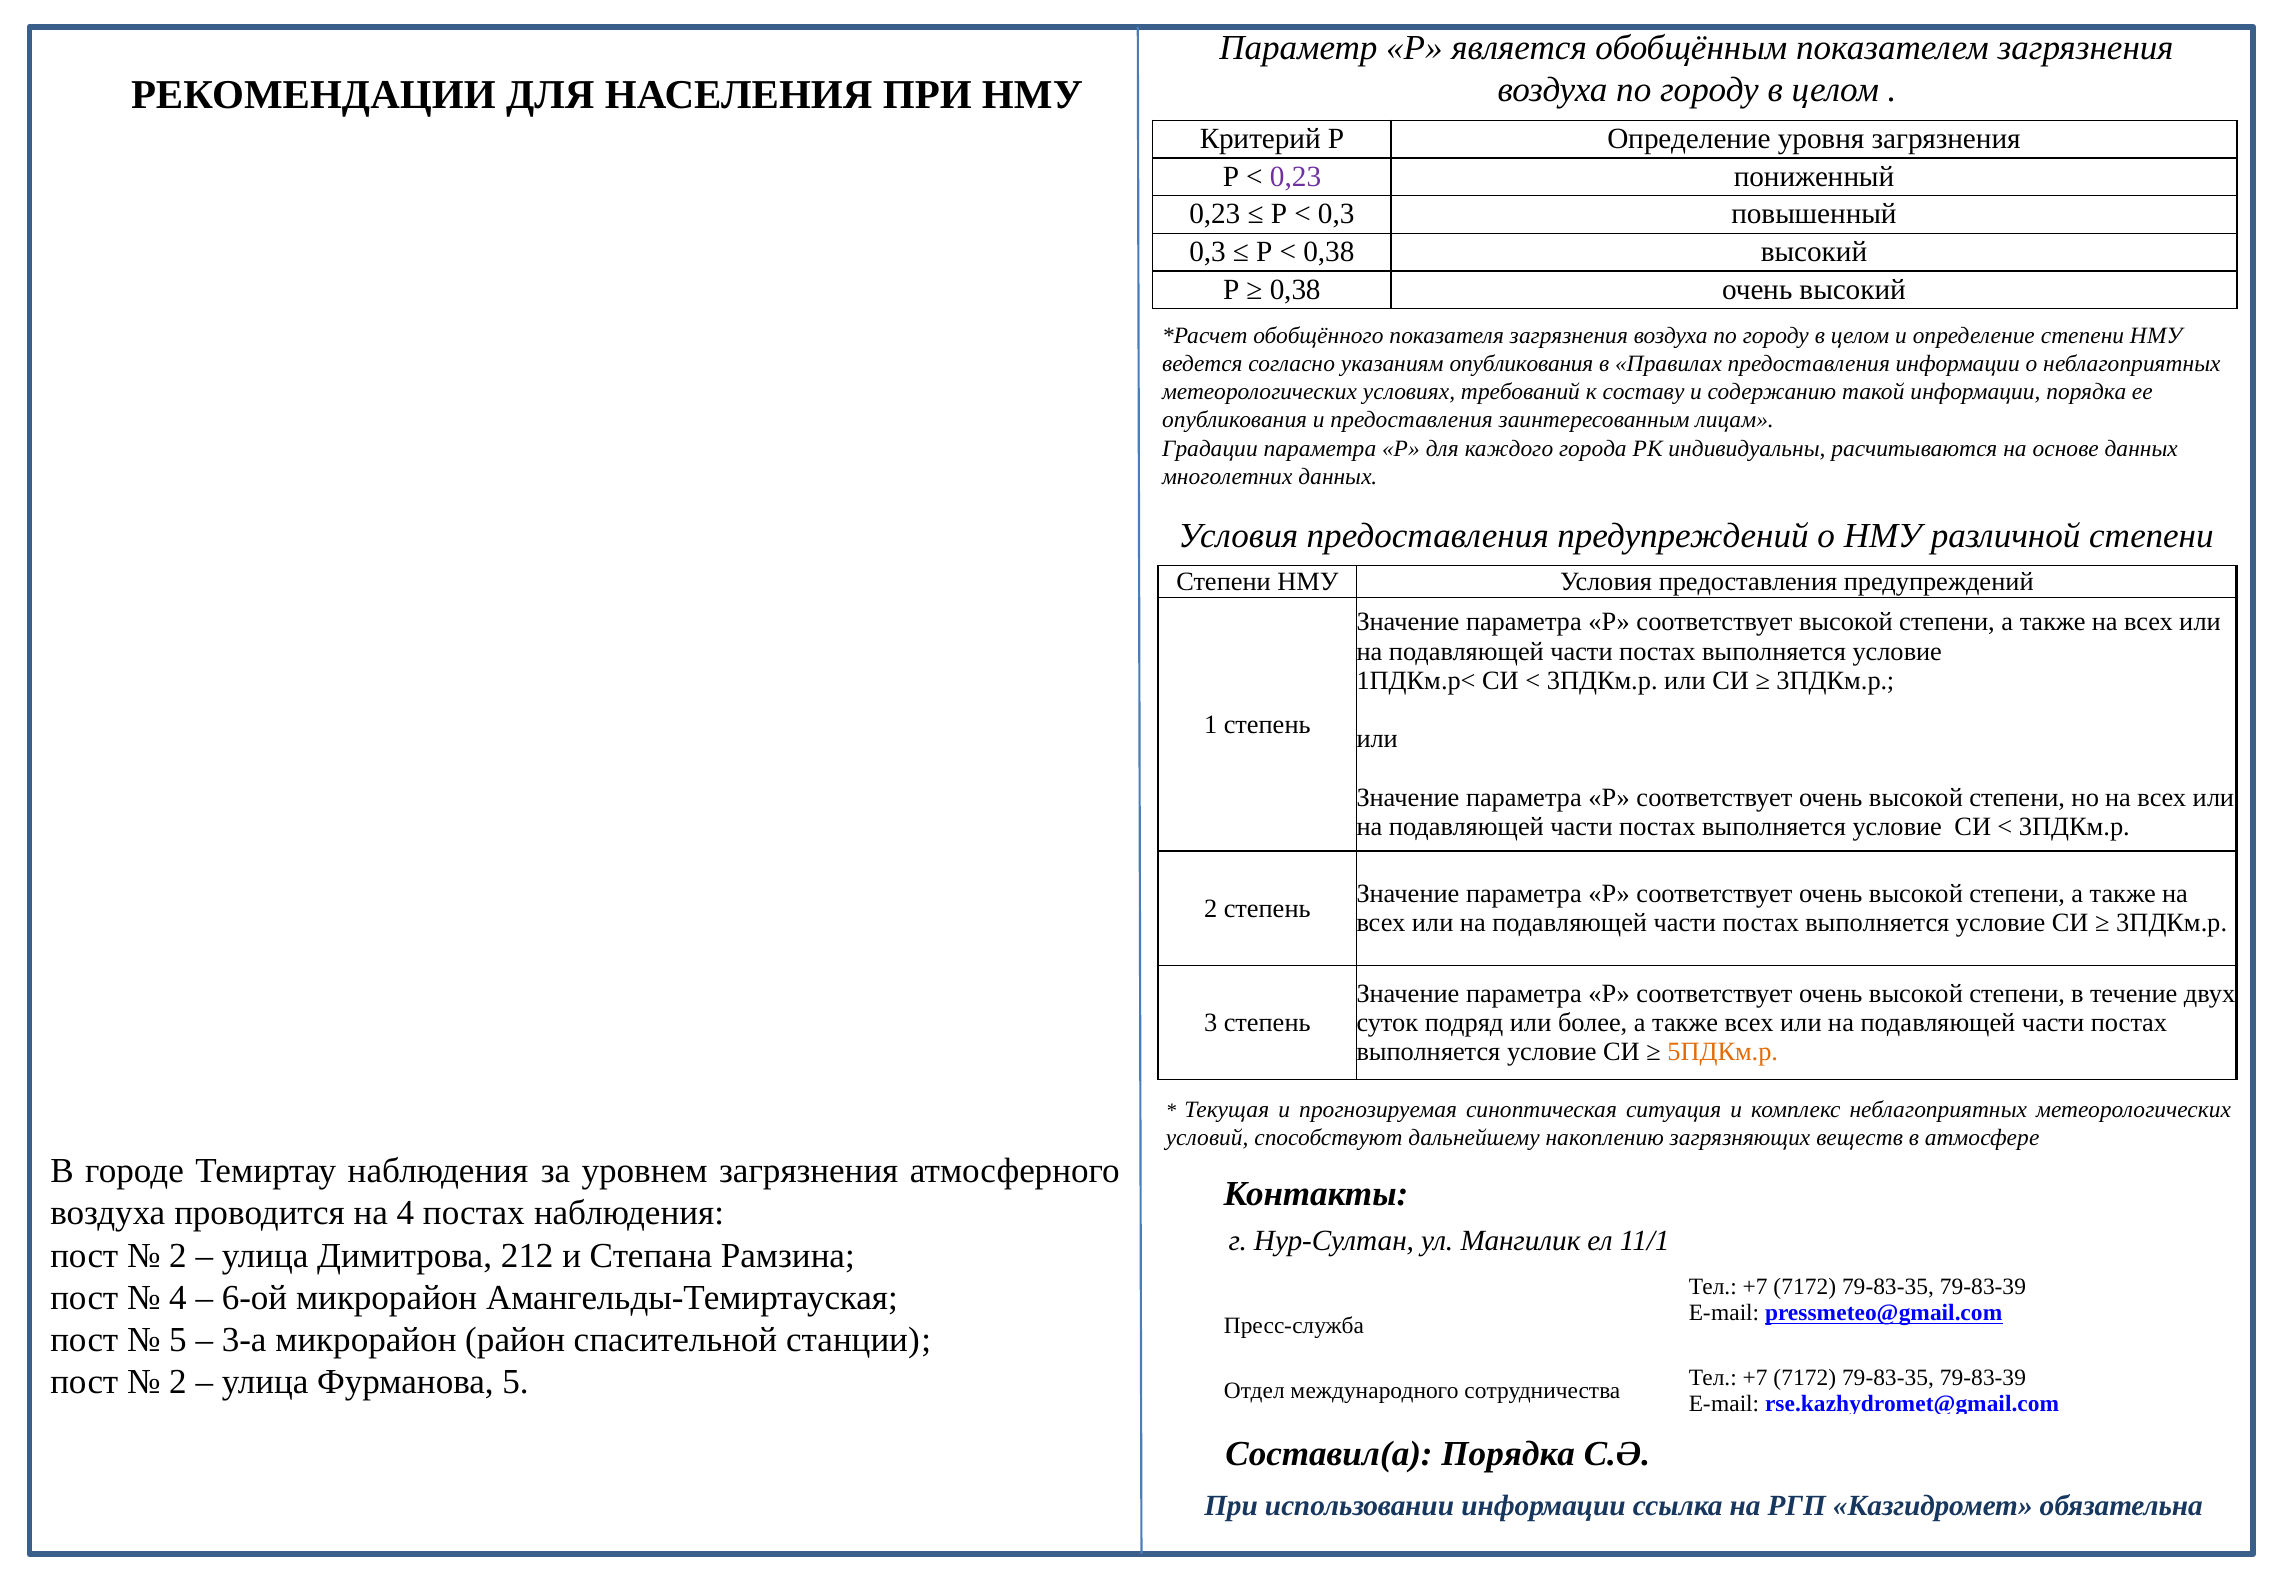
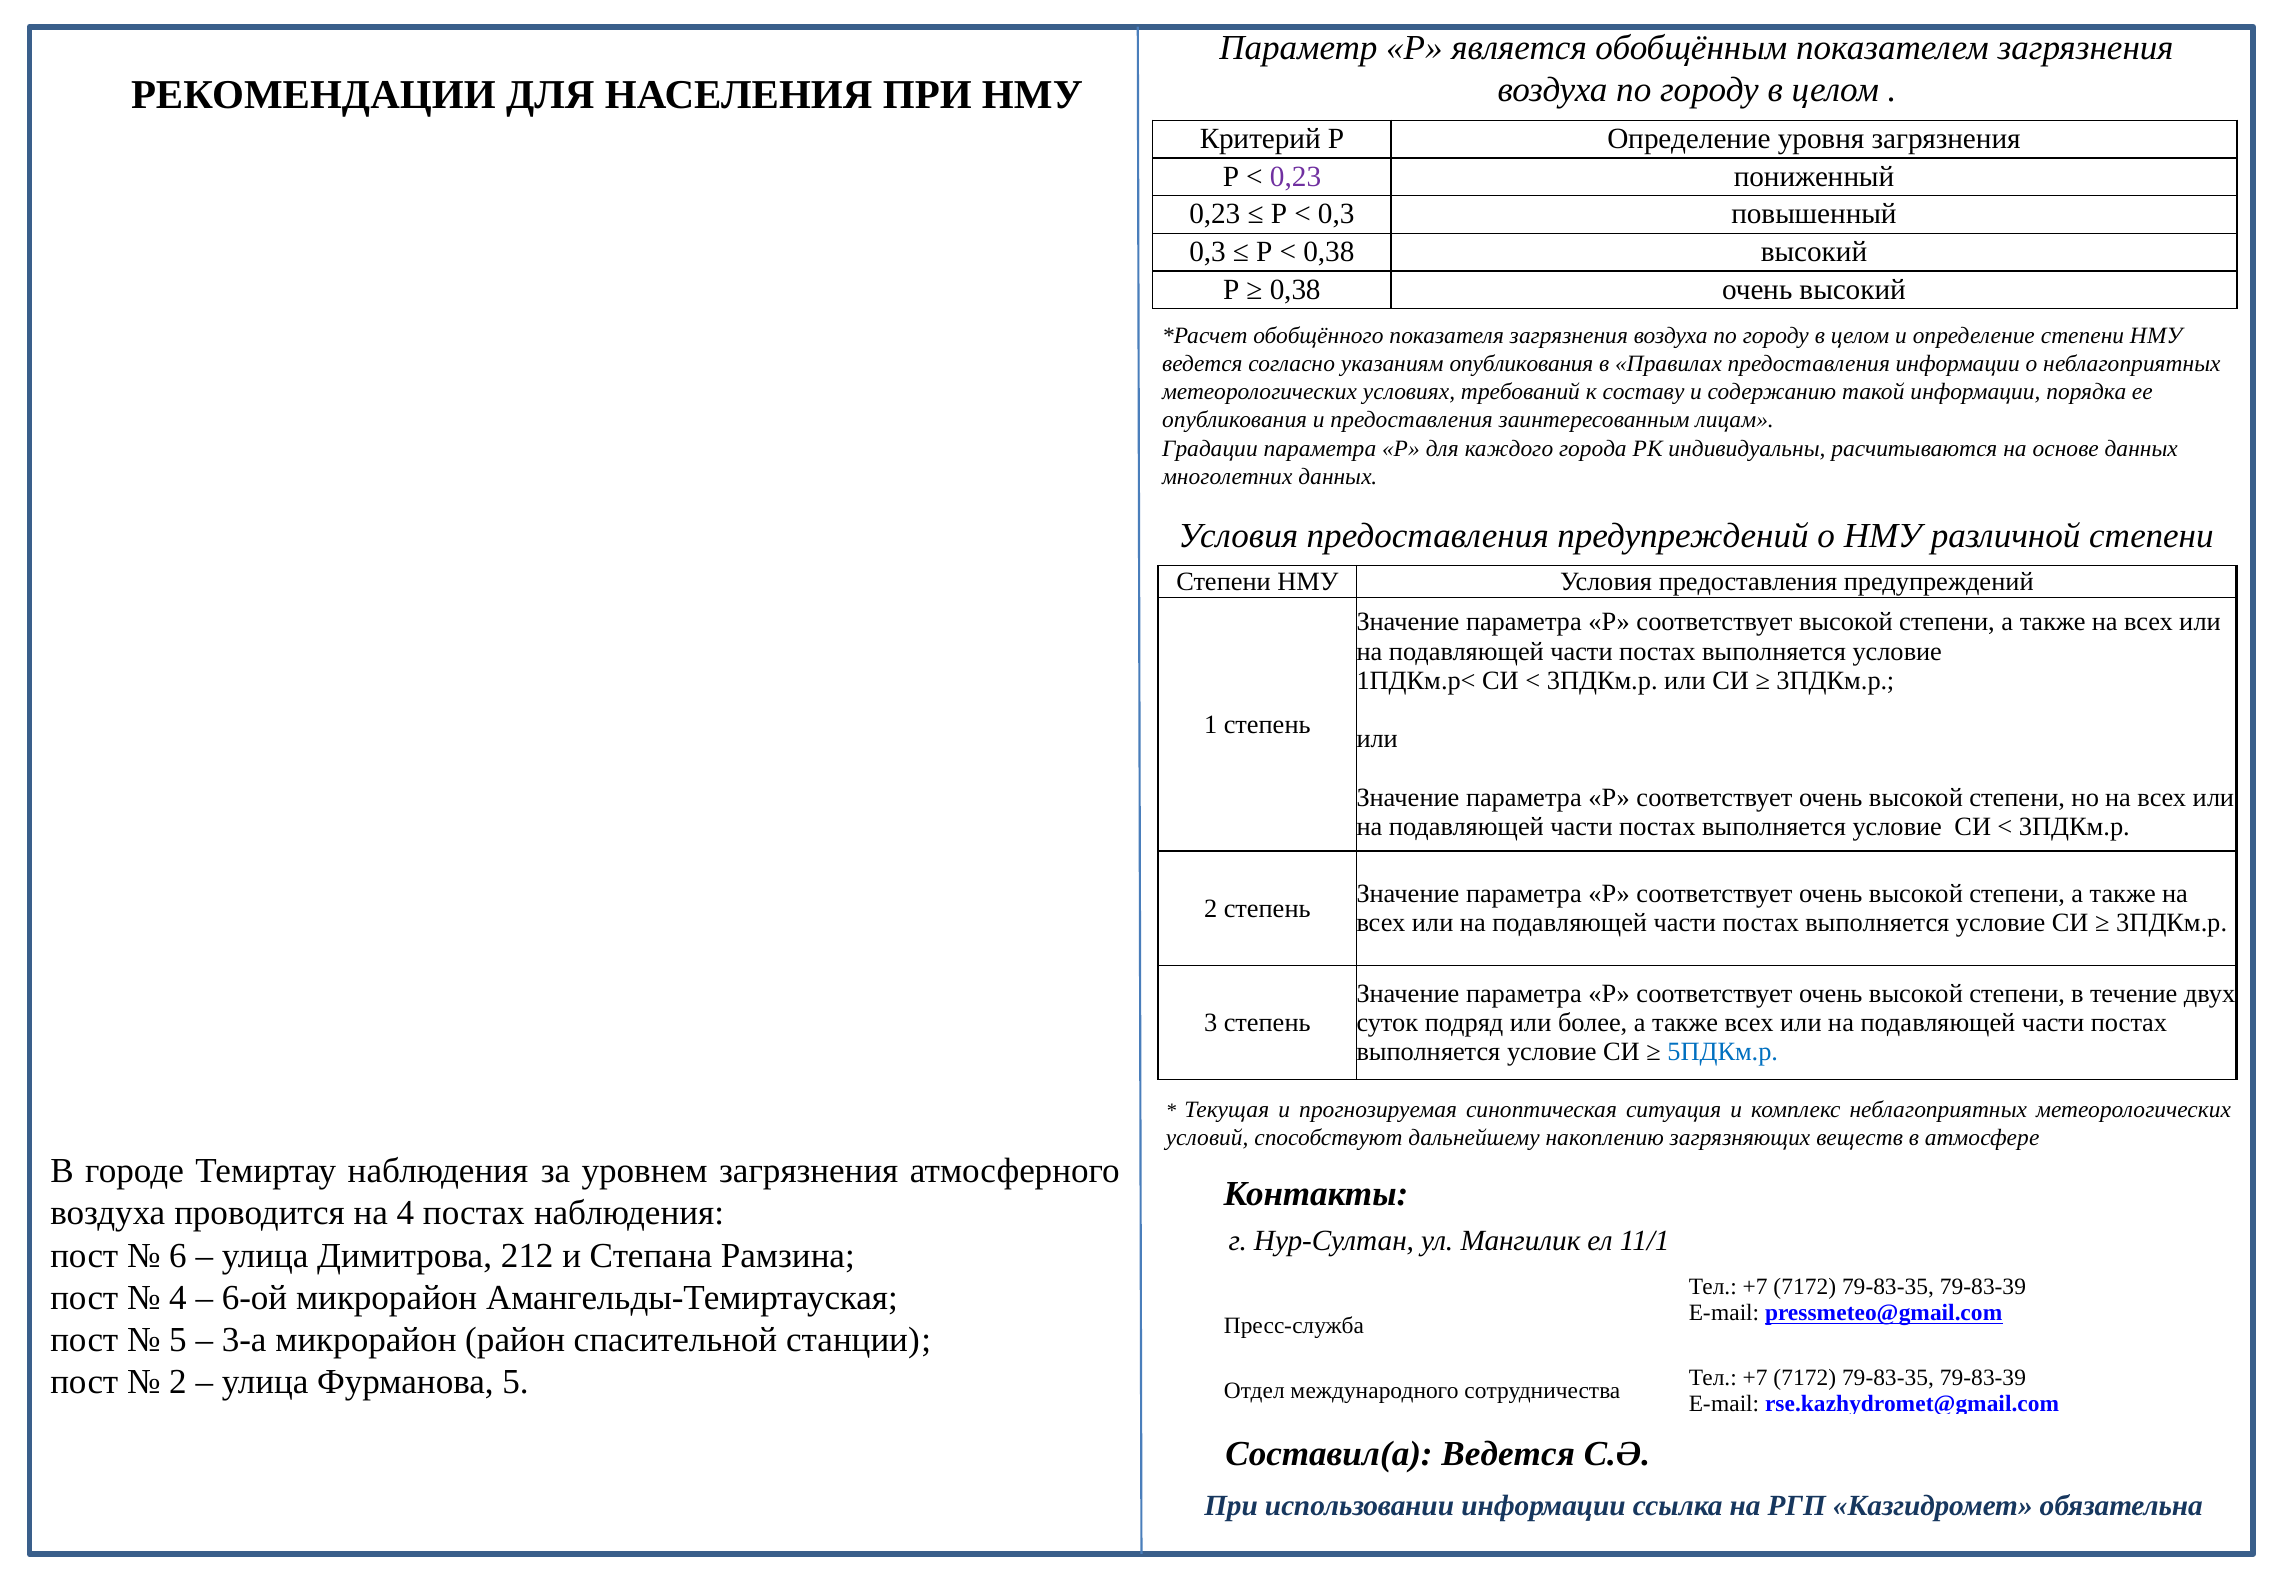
5ПДКм.р colour: orange -> blue (1723, 1052)
2: 2 -> 6 (178, 1255)
Составил(а Порядка: Порядка -> Ведется (1508, 1453)
